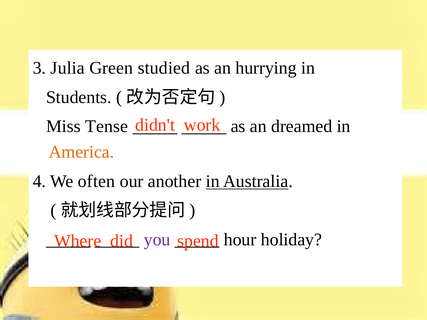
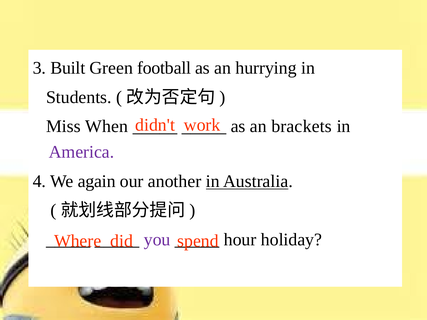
Julia: Julia -> Built (68, 68)
studied: studied -> football (164, 68)
Tense: Tense -> When (107, 127)
dreamed: dreamed -> brackets (302, 127)
America colour: orange -> purple (82, 152)
often: often -> again (97, 181)
